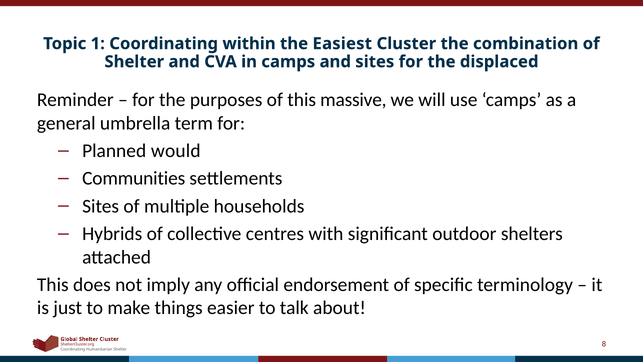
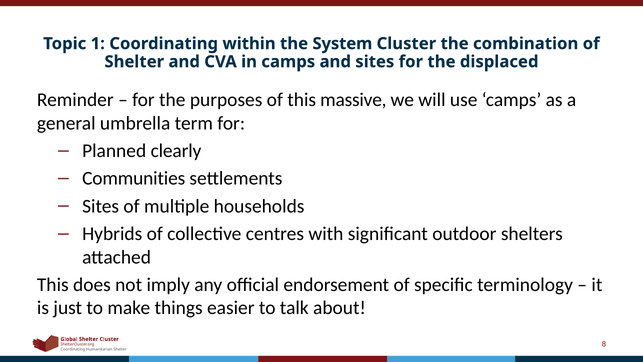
Easiest: Easiest -> System (342, 44)
would: would -> clearly (176, 151)
